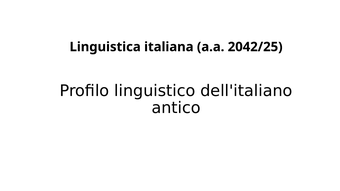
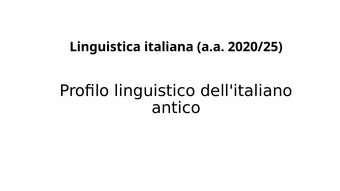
2042/25: 2042/25 -> 2020/25 (255, 47)
